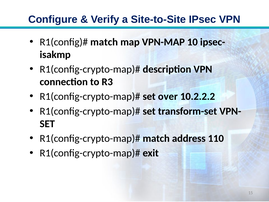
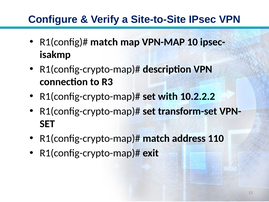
over: over -> with (168, 96)
